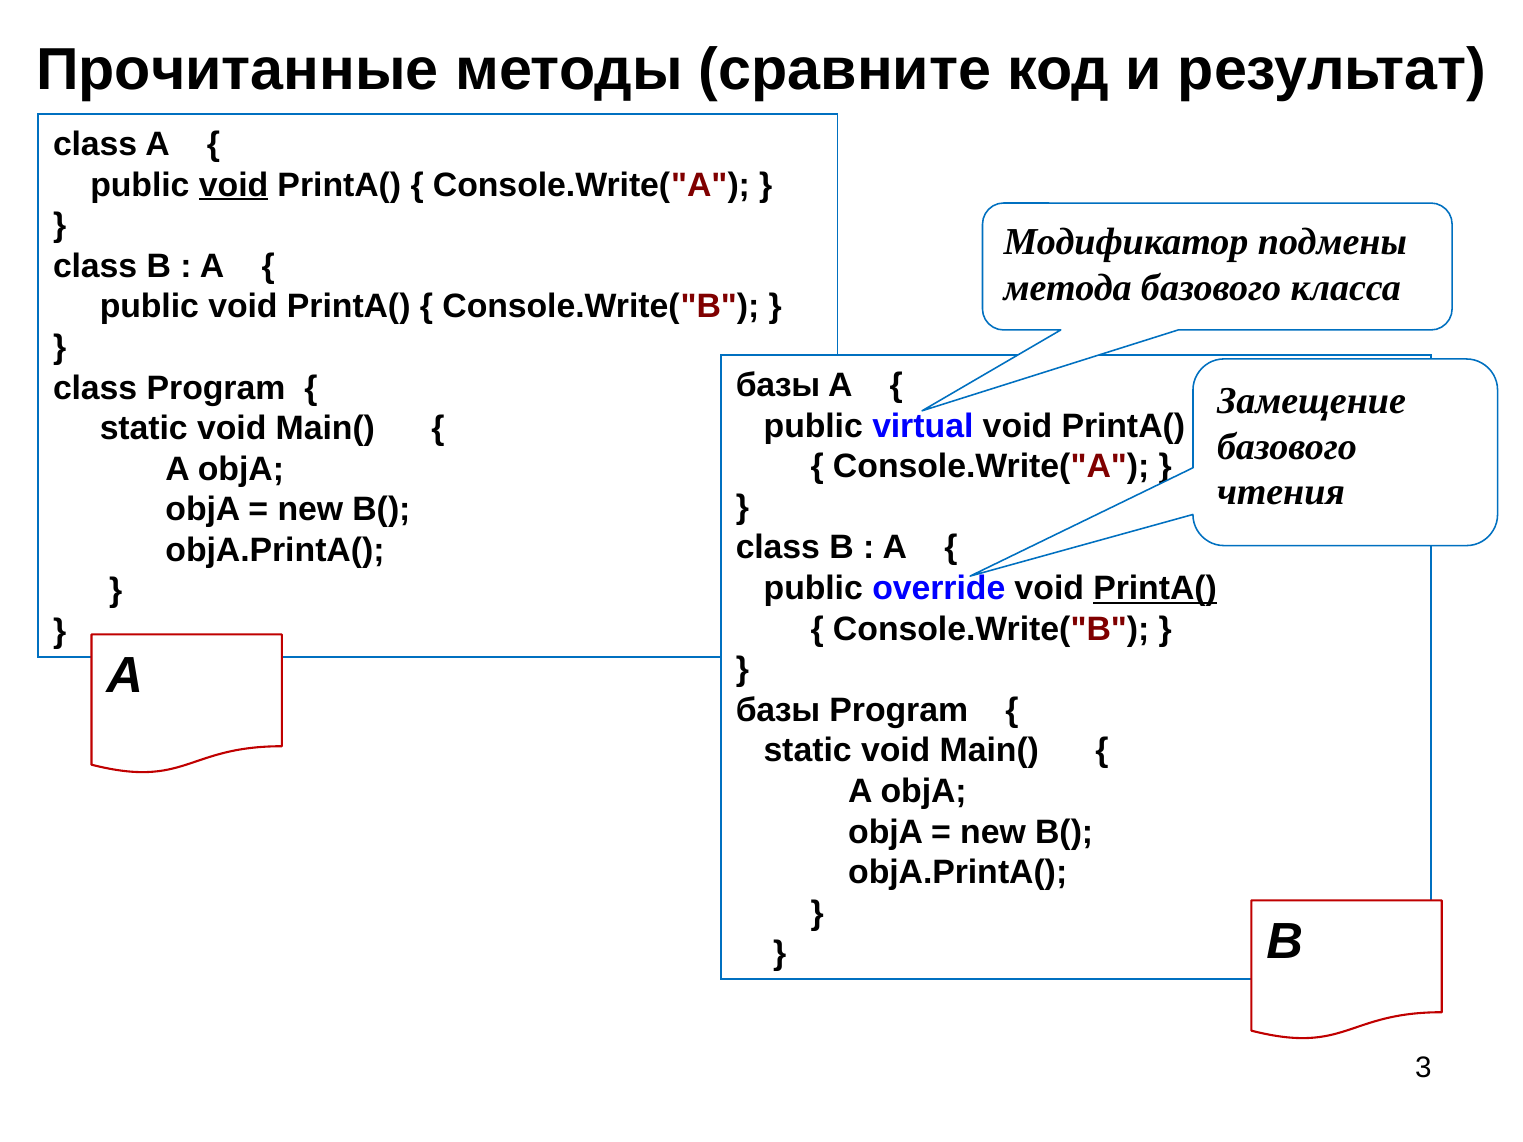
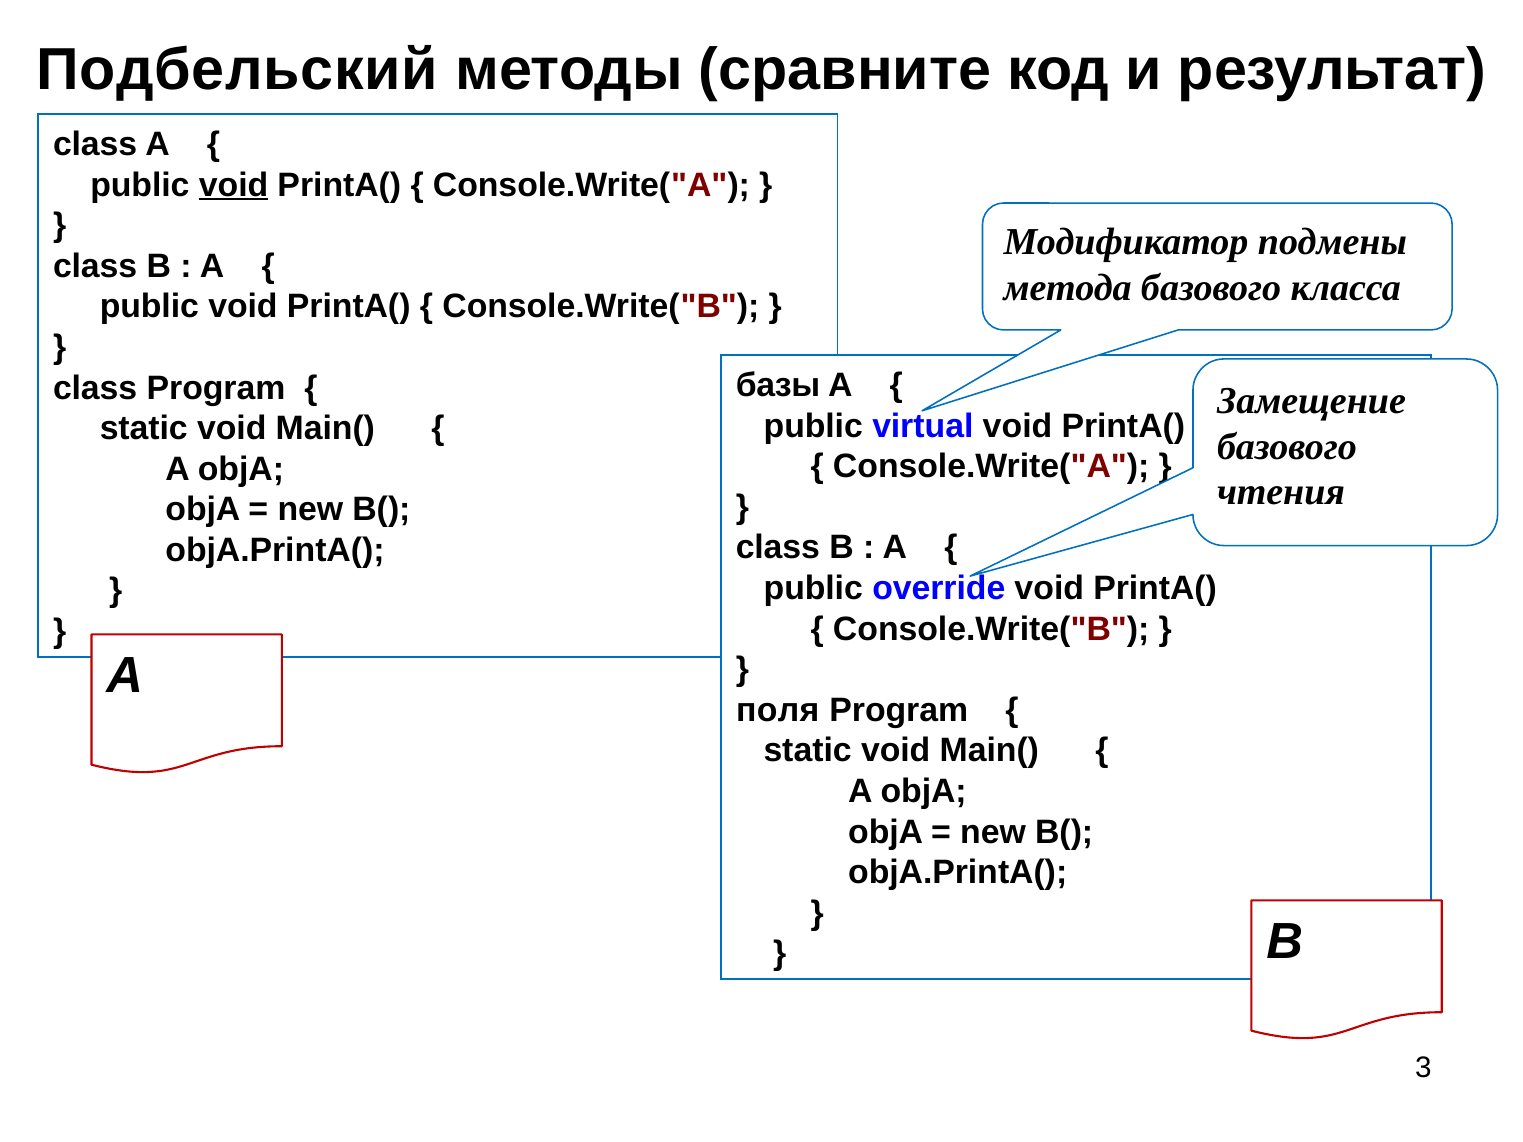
Прочитанные: Прочитанные -> Подбельский (237, 70)
PrintA( underline: present -> none (1155, 589)
базы: базы -> поля (778, 710)
